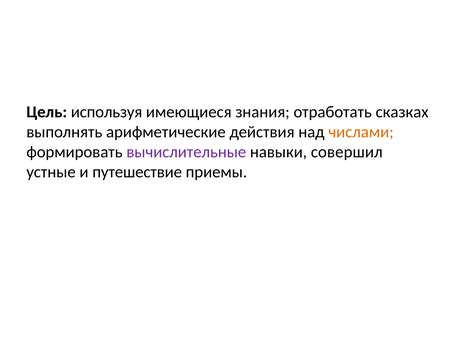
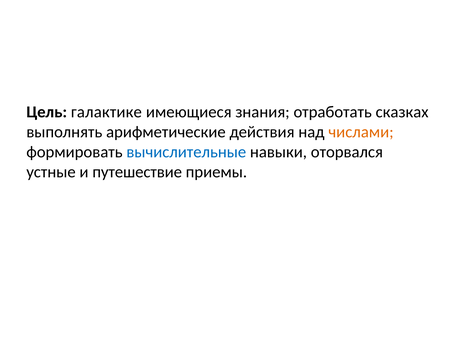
используя: используя -> галактике (106, 112)
вычислительные colour: purple -> blue (186, 152)
совершил: совершил -> оторвался (347, 152)
